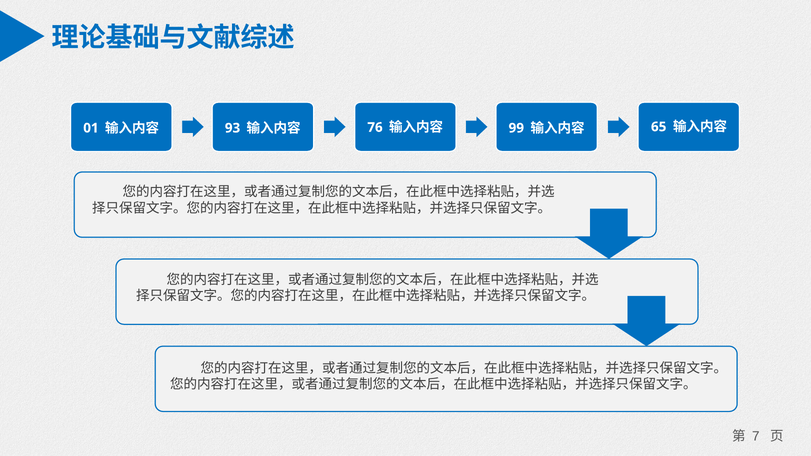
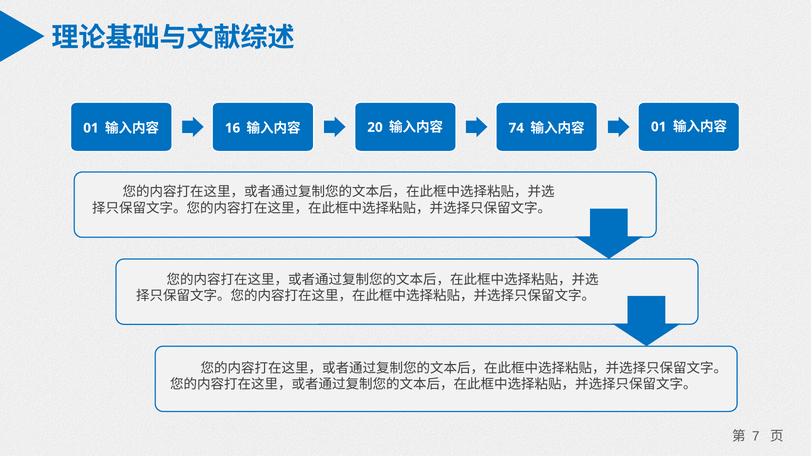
93: 93 -> 16 (233, 128)
76: 76 -> 20 (375, 127)
99: 99 -> 74 (516, 128)
65: 65 -> 01 (659, 127)
